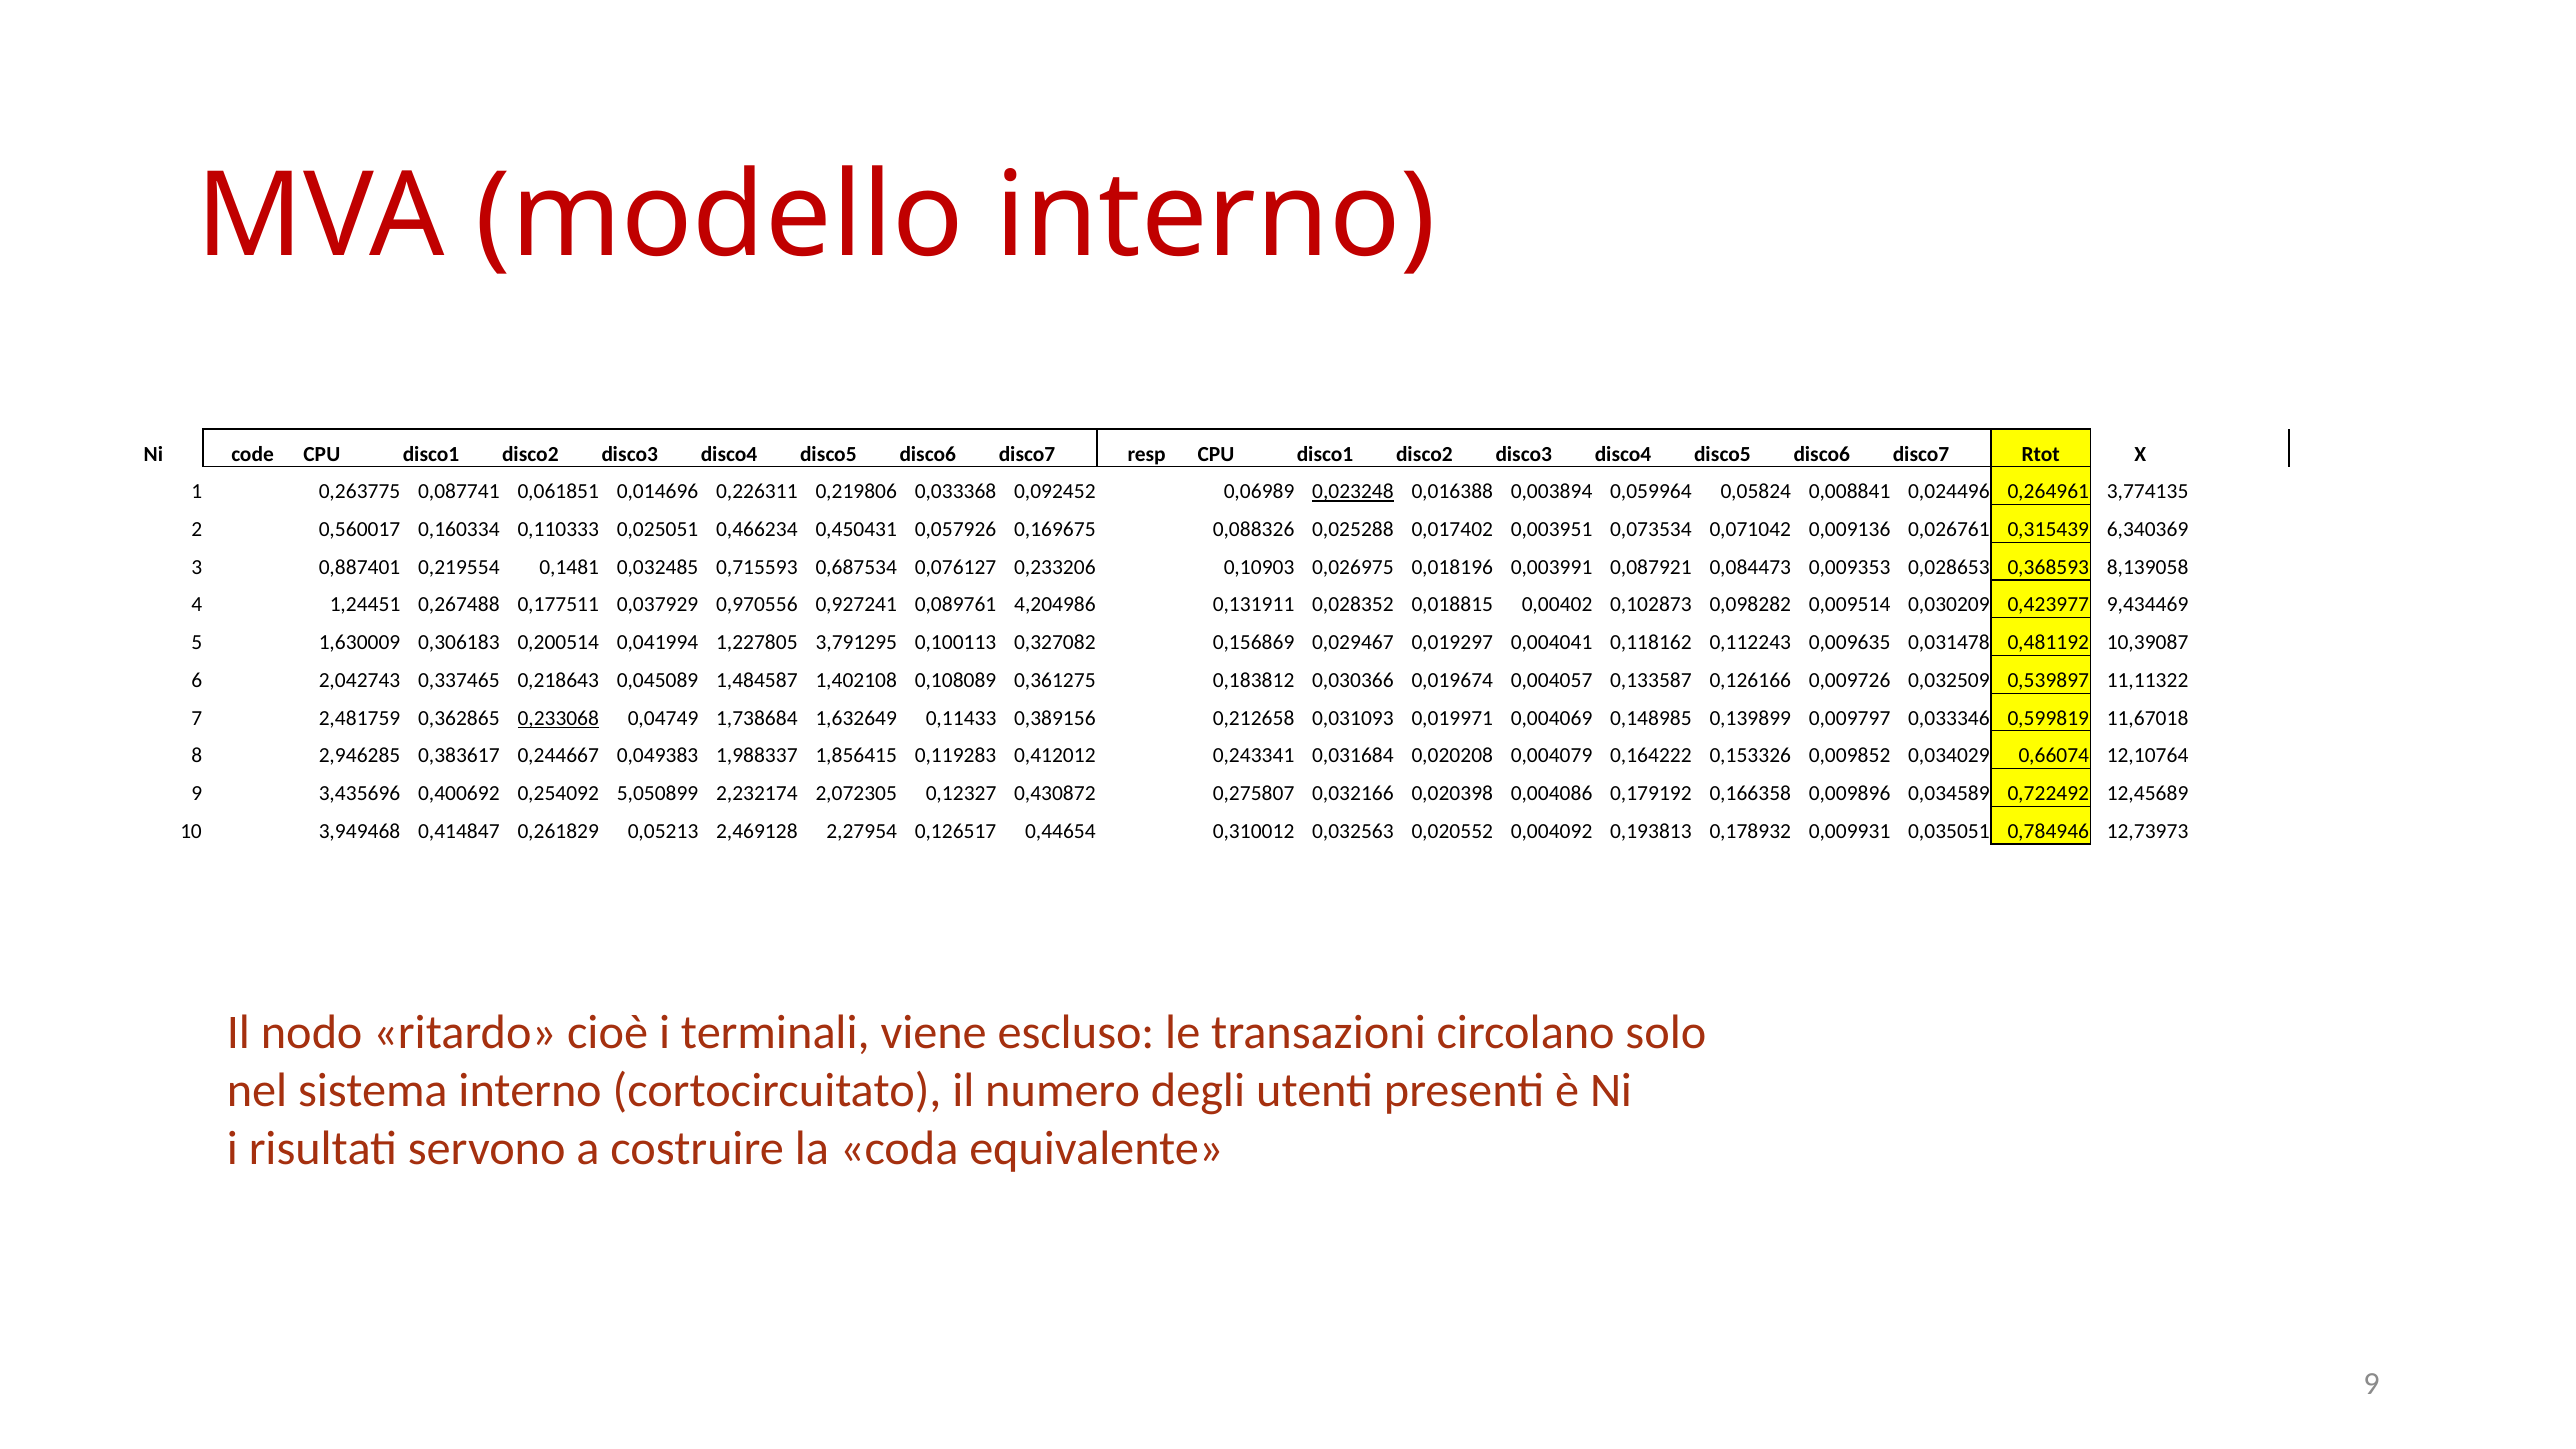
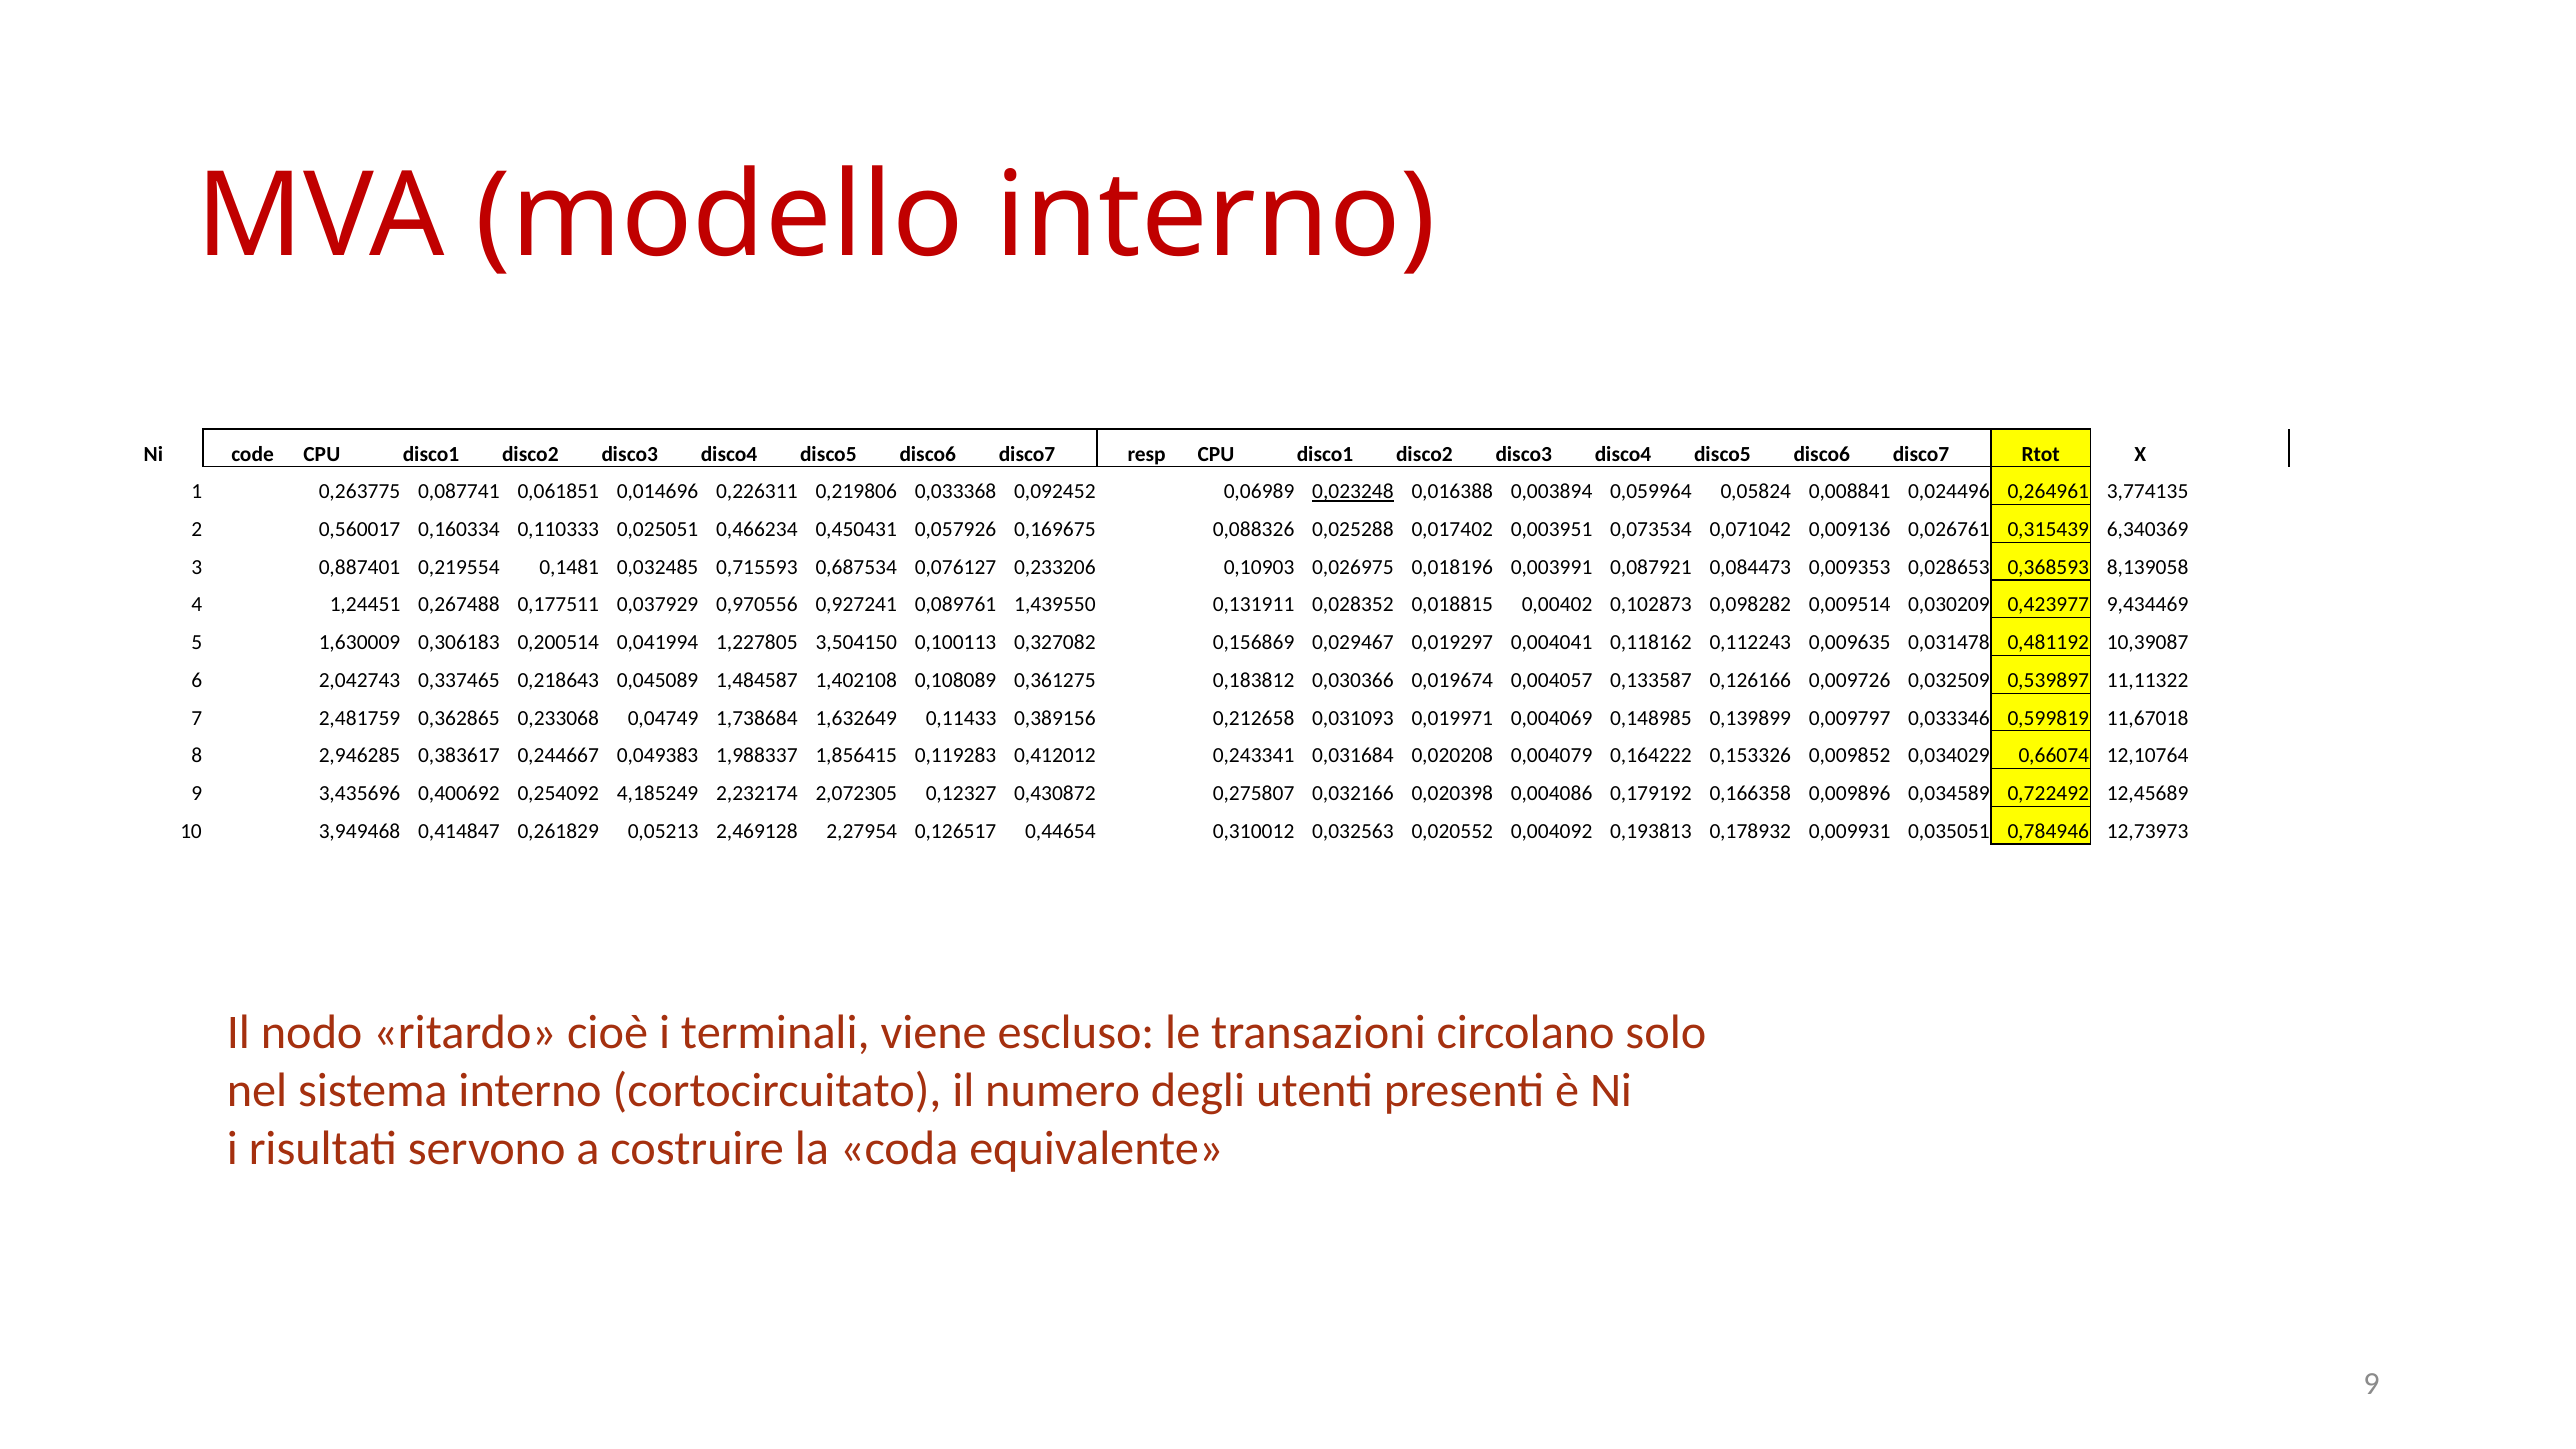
4,204986: 4,204986 -> 1,439550 (1055, 605)
3,791295: 3,791295 -> 3,504150 (856, 643)
0,233068 underline: present -> none (558, 718)
5,050899: 5,050899 -> 4,185249 (658, 793)
